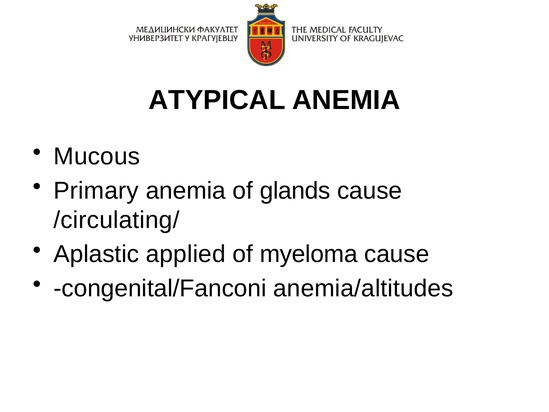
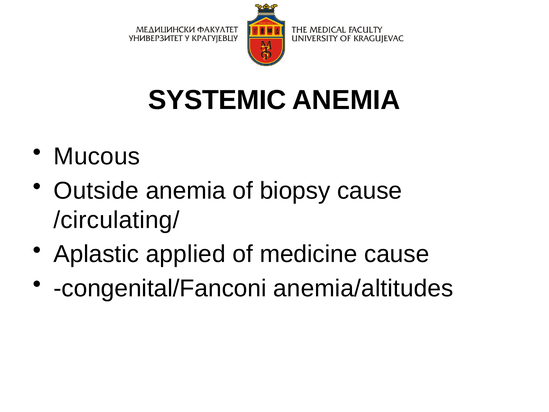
ATYPICAL: ATYPICAL -> SYSTEMIC (217, 100)
Primary: Primary -> Outside (96, 191)
glands: glands -> biopsy (295, 191)
myeloma: myeloma -> medicine (309, 254)
